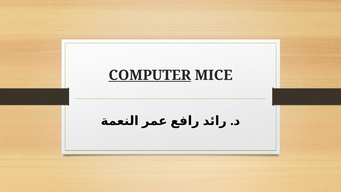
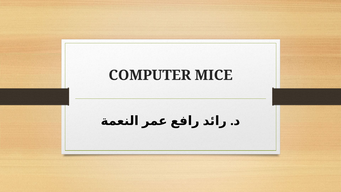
COMPUTER underline: present -> none (150, 75)
